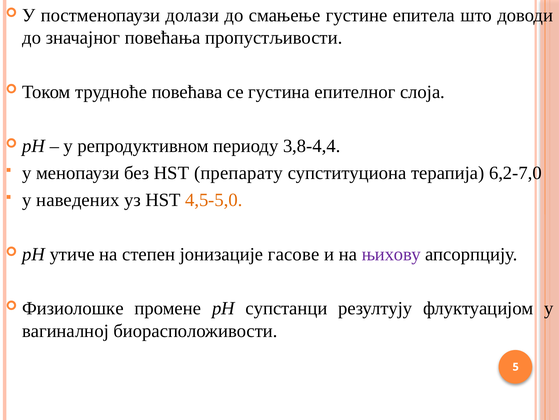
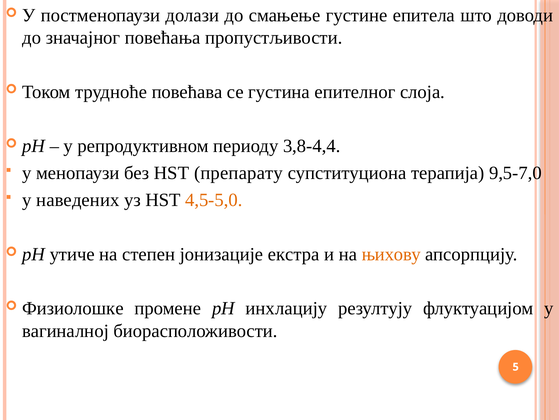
6,2-7,0: 6,2-7,0 -> 9,5-7,0 (515, 173)
гасове: гасове -> екстра (294, 254)
њихову colour: purple -> orange (391, 254)
супстанци: супстанци -> инхлацију (286, 308)
